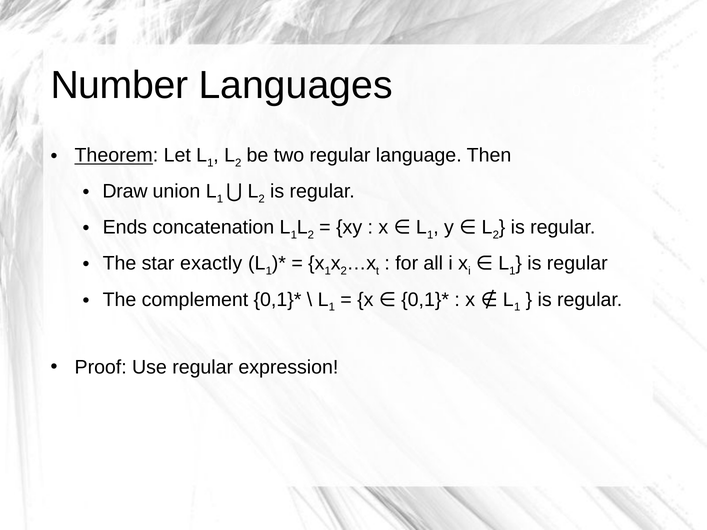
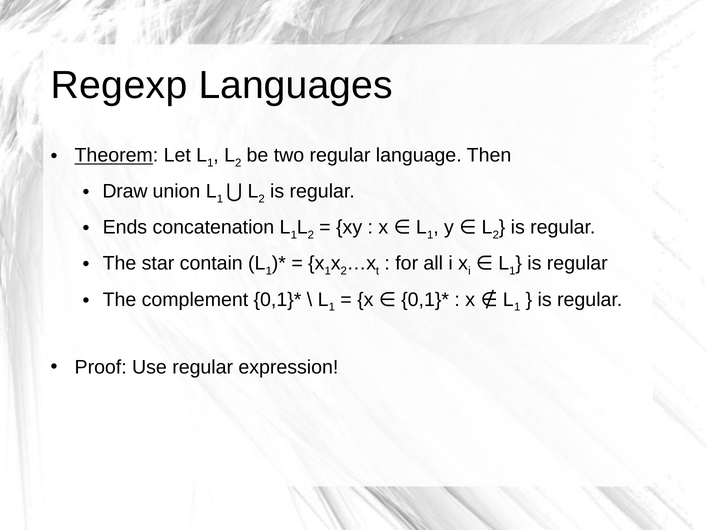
Number: Number -> Regexp (119, 85)
exactly: exactly -> contain (211, 264)
